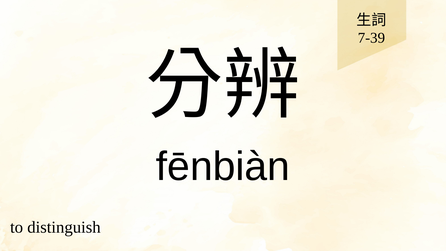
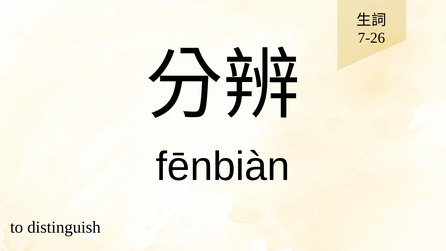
7-39: 7-39 -> 7-26 (371, 38)
